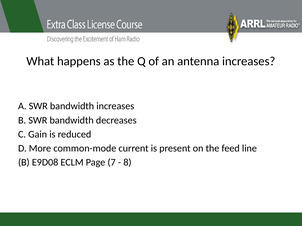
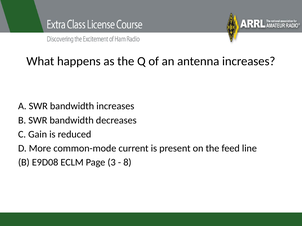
7: 7 -> 3 (112, 163)
